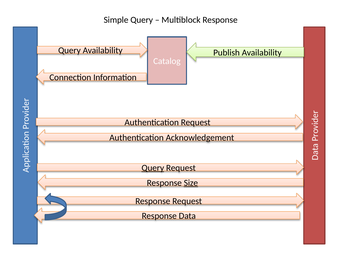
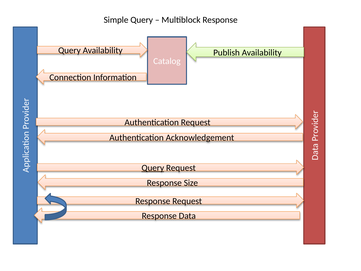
Size underline: present -> none (191, 183)
